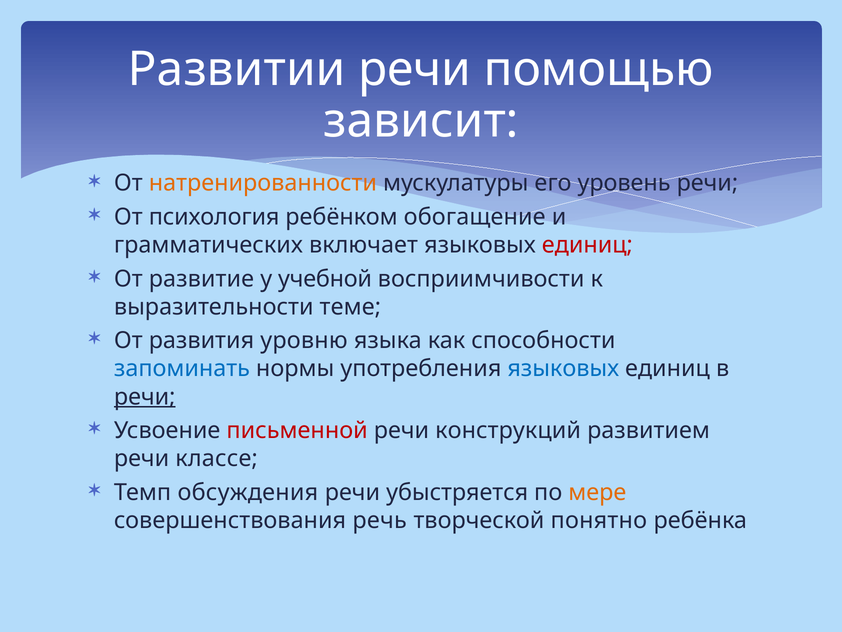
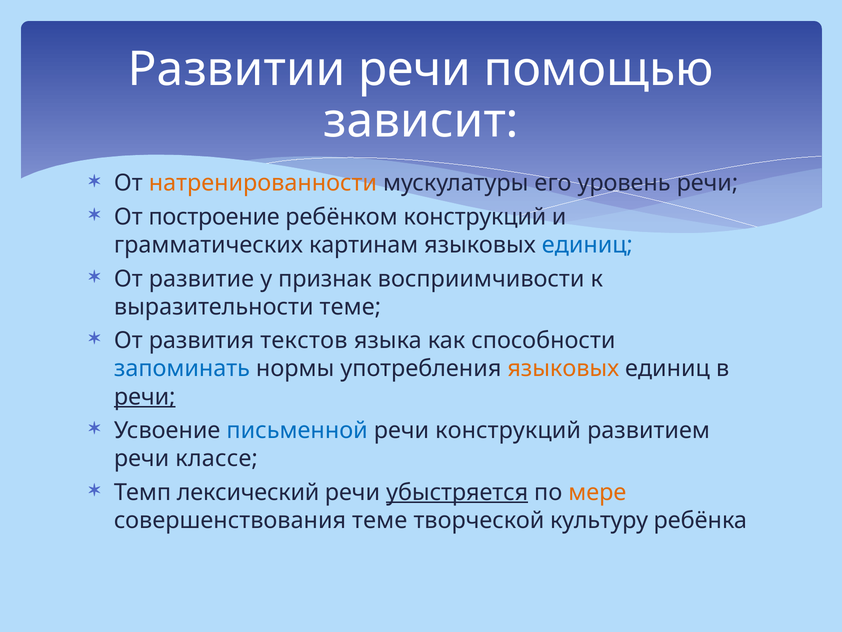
психология: психология -> построение (214, 217)
ребёнком обогащение: обогащение -> конструкций (475, 217)
включает: включает -> картинам (364, 245)
единиц colour: red -> blue (587, 245)
учебной: учебной -> признак (325, 279)
уровню: уровню -> текстов (304, 340)
языковых colour: blue -> orange (563, 368)
письменной colour: red -> blue (297, 430)
обсуждения: обсуждения -> лексический (248, 492)
убыстряется underline: none -> present (457, 492)
совершенствования речь: речь -> теме (380, 520)
понятно: понятно -> культуру (599, 520)
